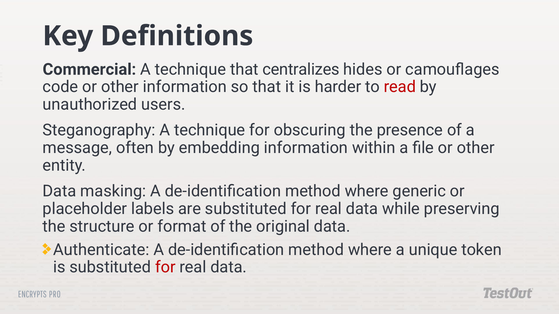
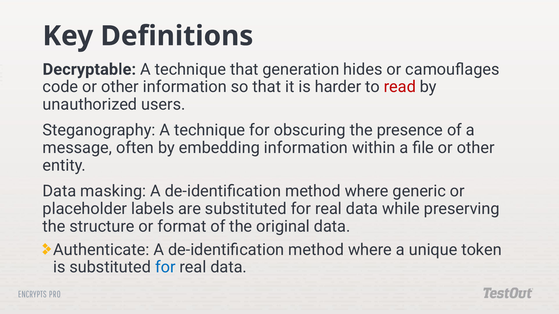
Commercial: Commercial -> Decryptable (89, 69)
centralizes: centralizes -> generation (301, 69)
for colour: red -> blue (165, 268)
